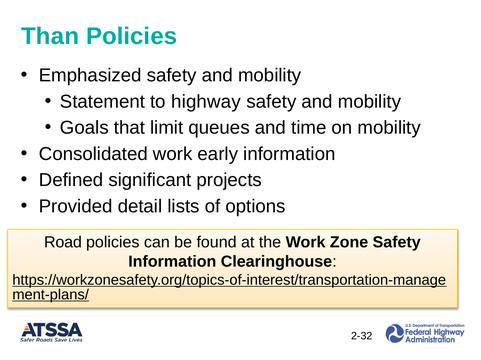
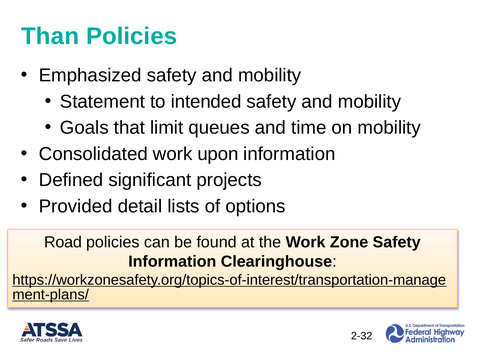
highway: highway -> intended (206, 102)
early: early -> upon (218, 154)
